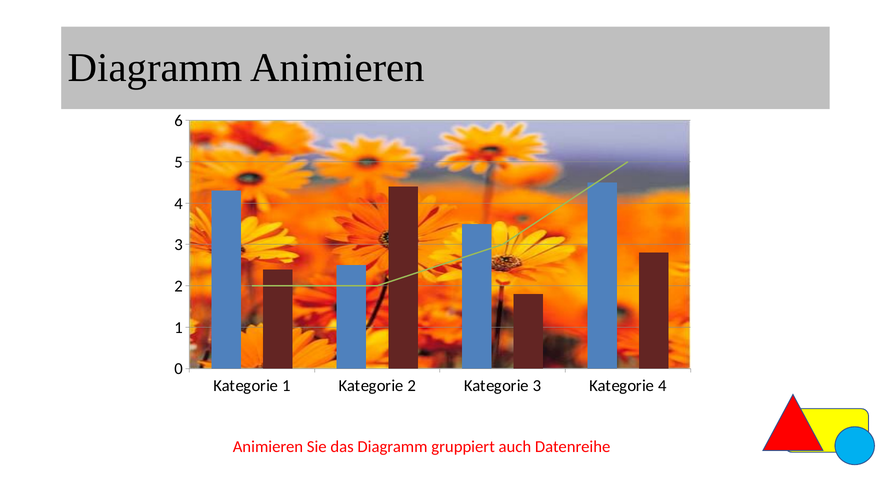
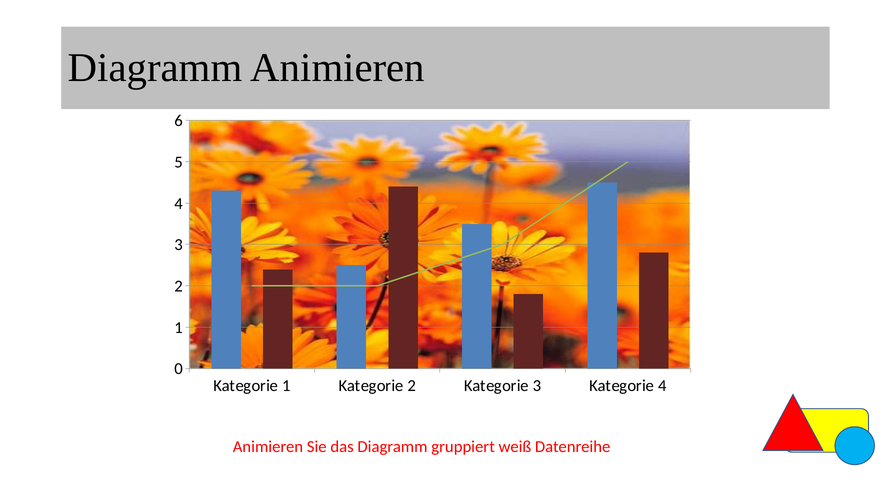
auch: auch -> weiß (515, 447)
